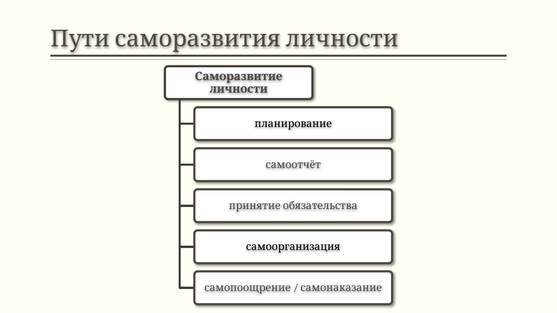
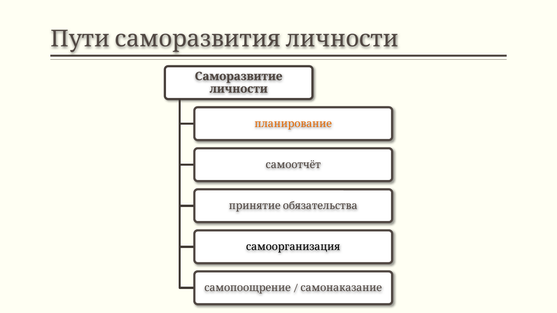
планирование colour: black -> orange (293, 124)
